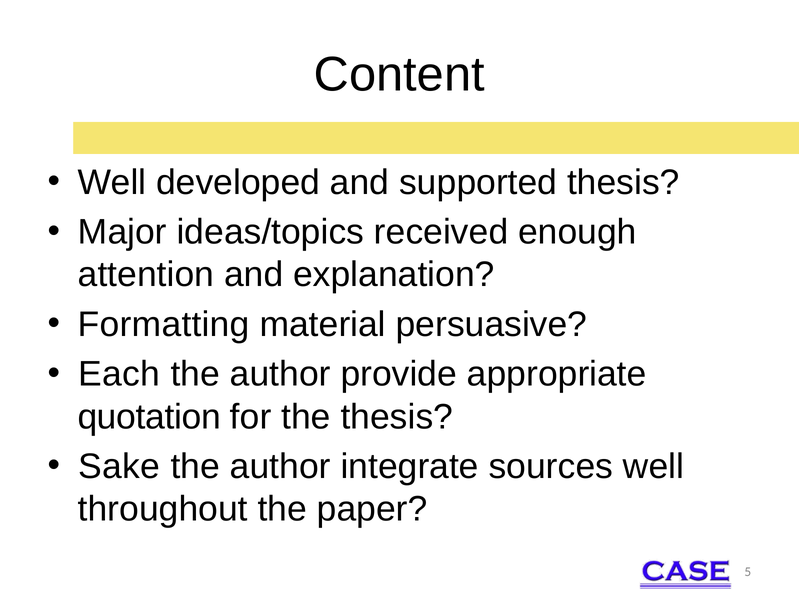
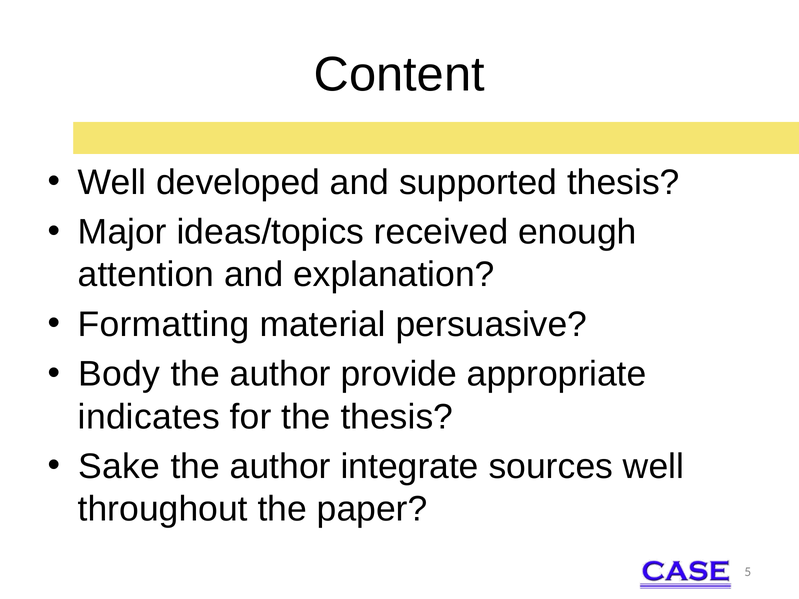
Each: Each -> Body (119, 374)
quotation: quotation -> indicates (149, 417)
